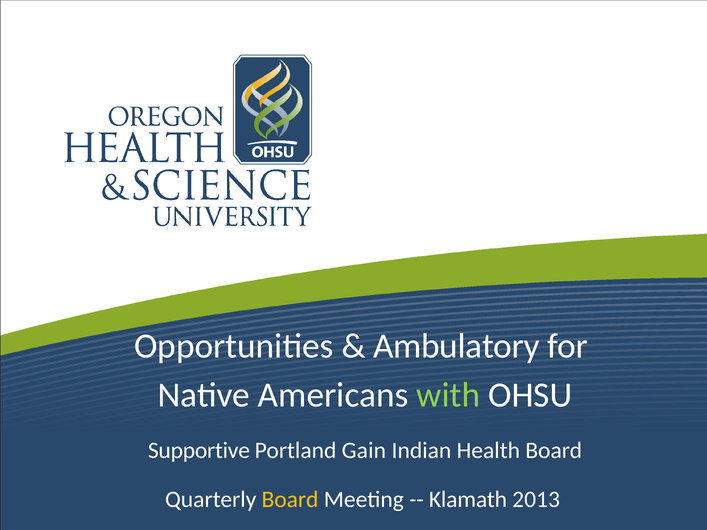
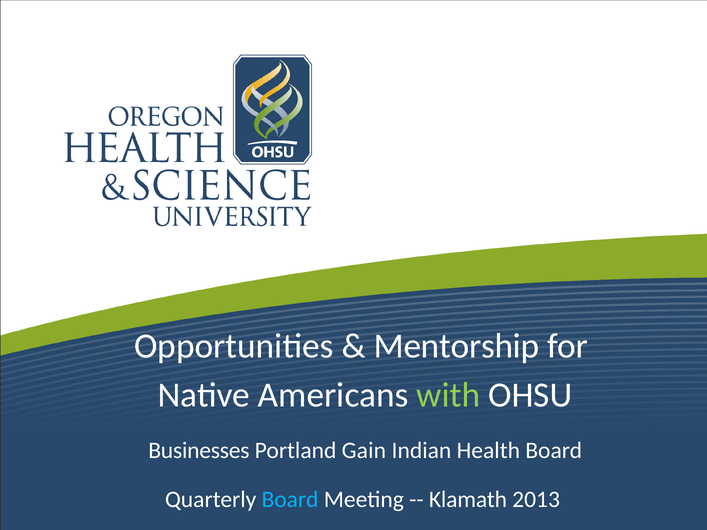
Ambulatory: Ambulatory -> Mentorship (456, 346)
Supportive: Supportive -> Businesses (199, 451)
Board colour: yellow -> light blue (290, 500)
